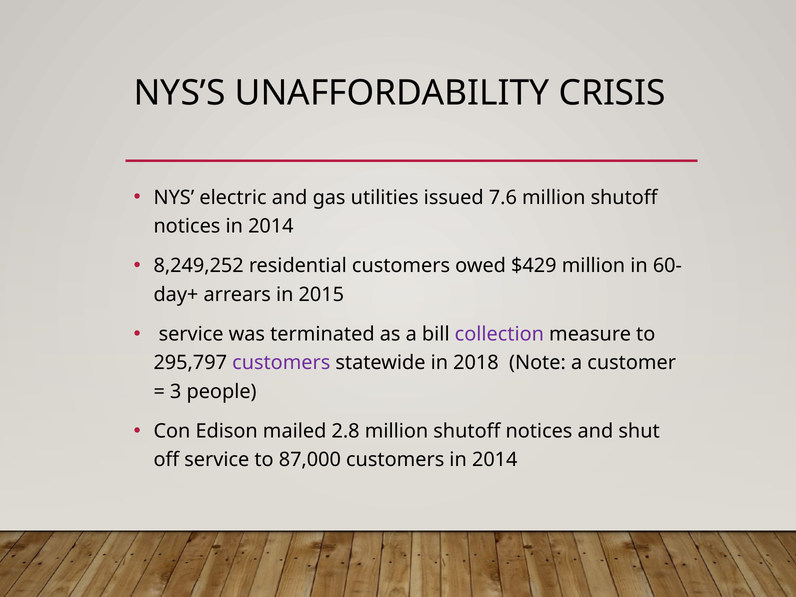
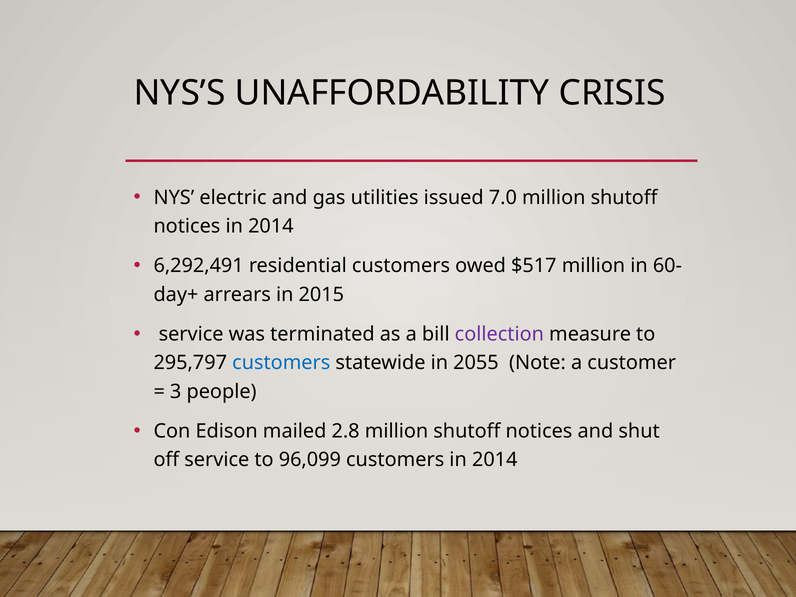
7.6: 7.6 -> 7.0 (503, 198)
8,249,252: 8,249,252 -> 6,292,491 (199, 266)
$429: $429 -> $517 (534, 266)
customers colour: purple -> blue (281, 363)
2018: 2018 -> 2055 (476, 363)
87,000: 87,000 -> 96,099 (310, 460)
